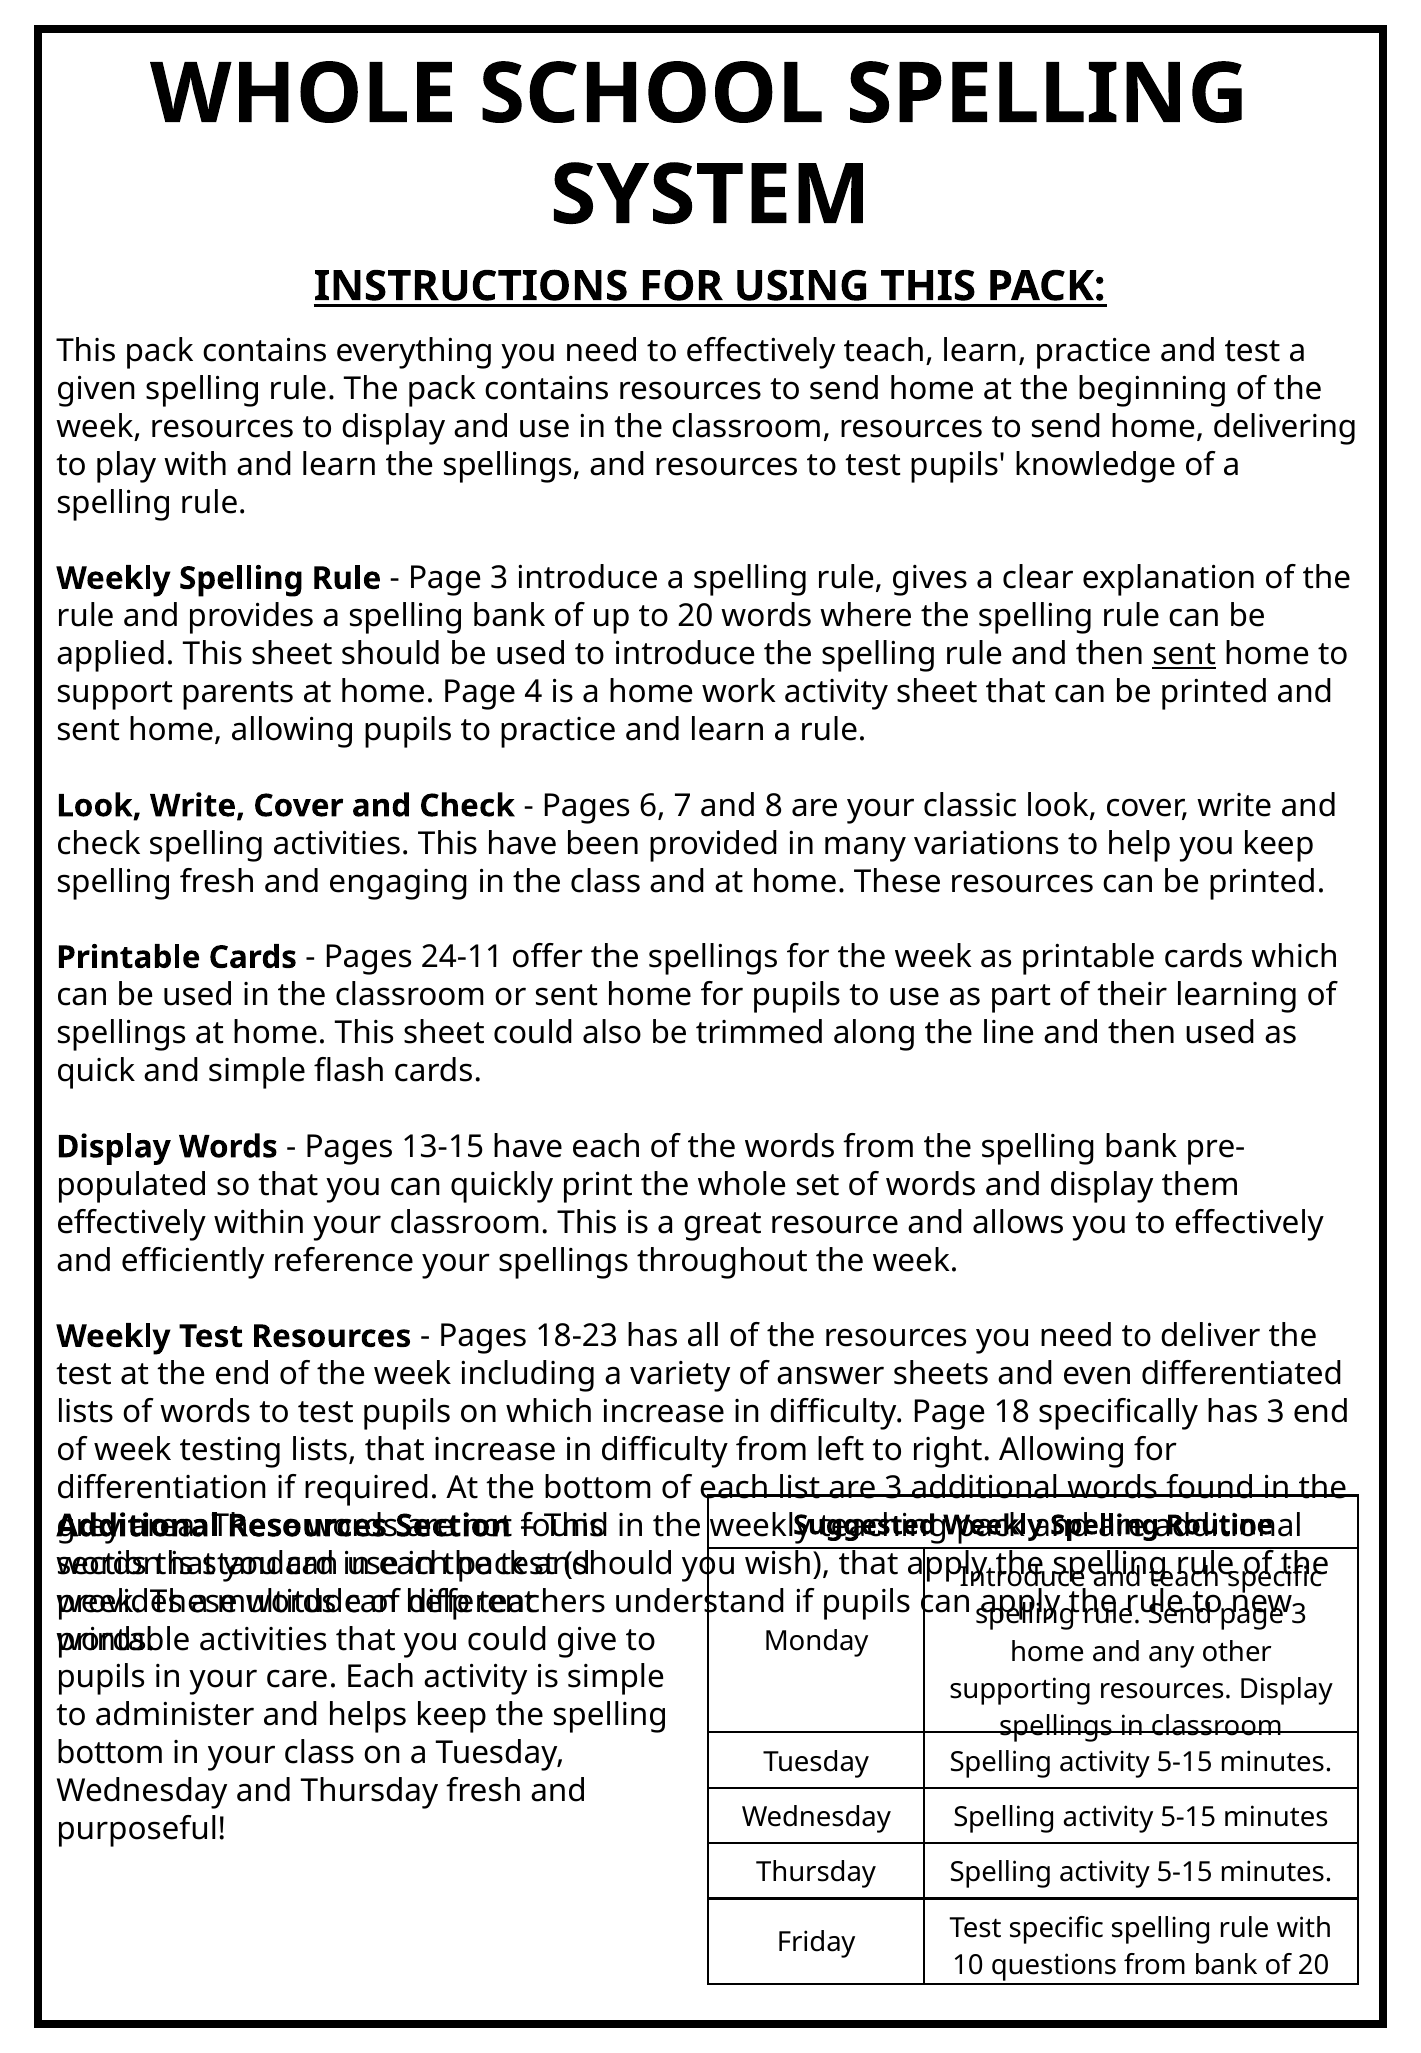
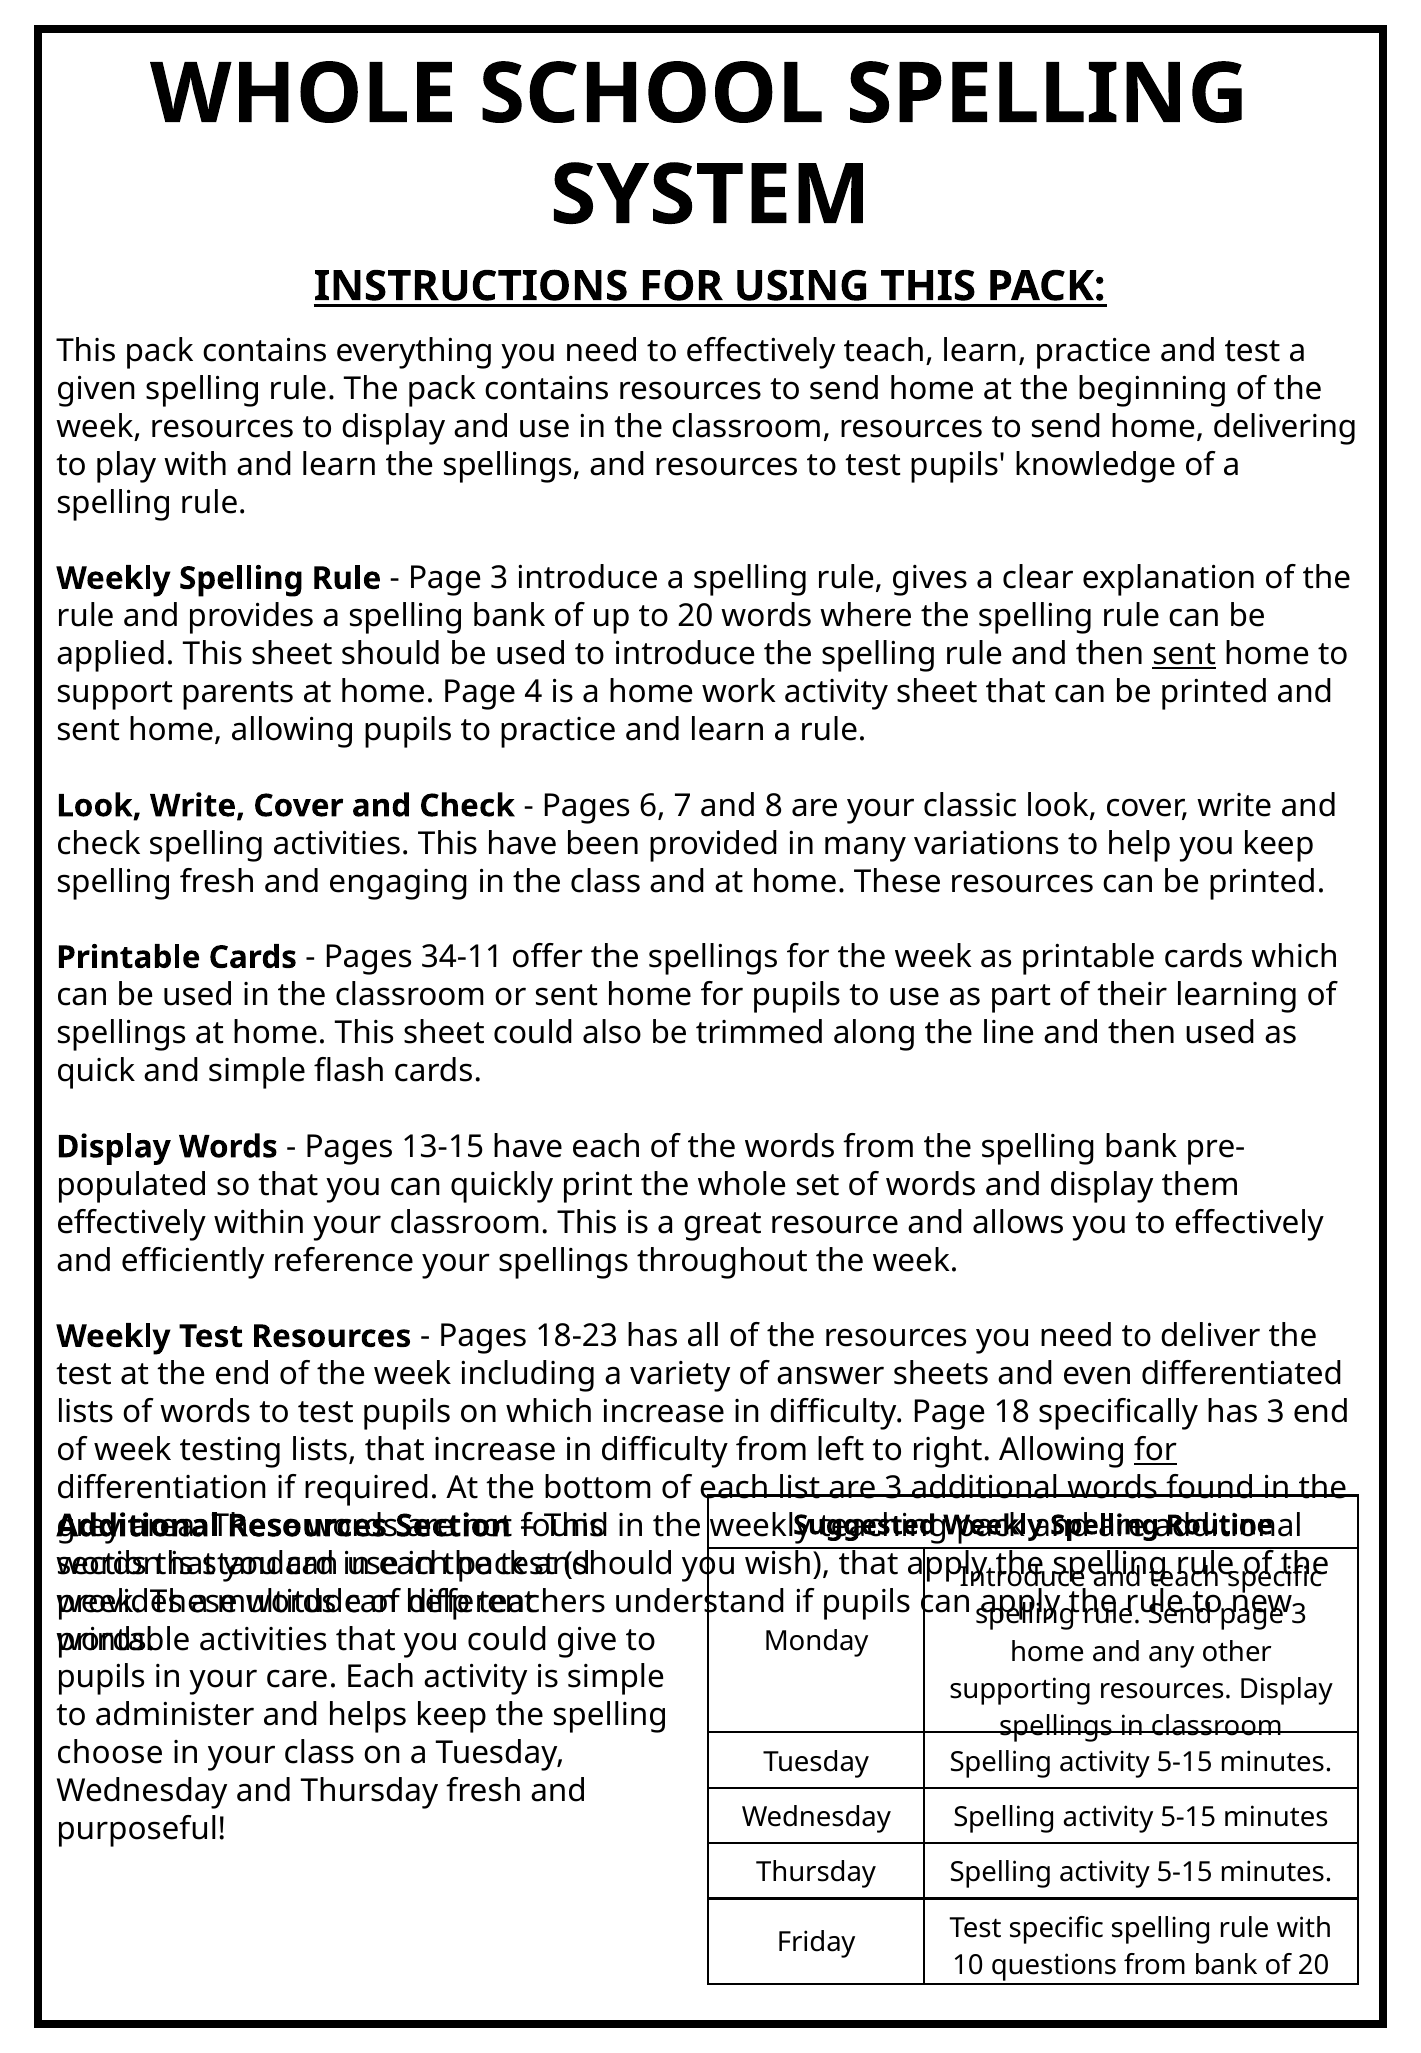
24-11: 24-11 -> 34-11 (462, 957)
for underline: none -> present (1156, 1450)
bottom: bottom -> choose (110, 1753)
